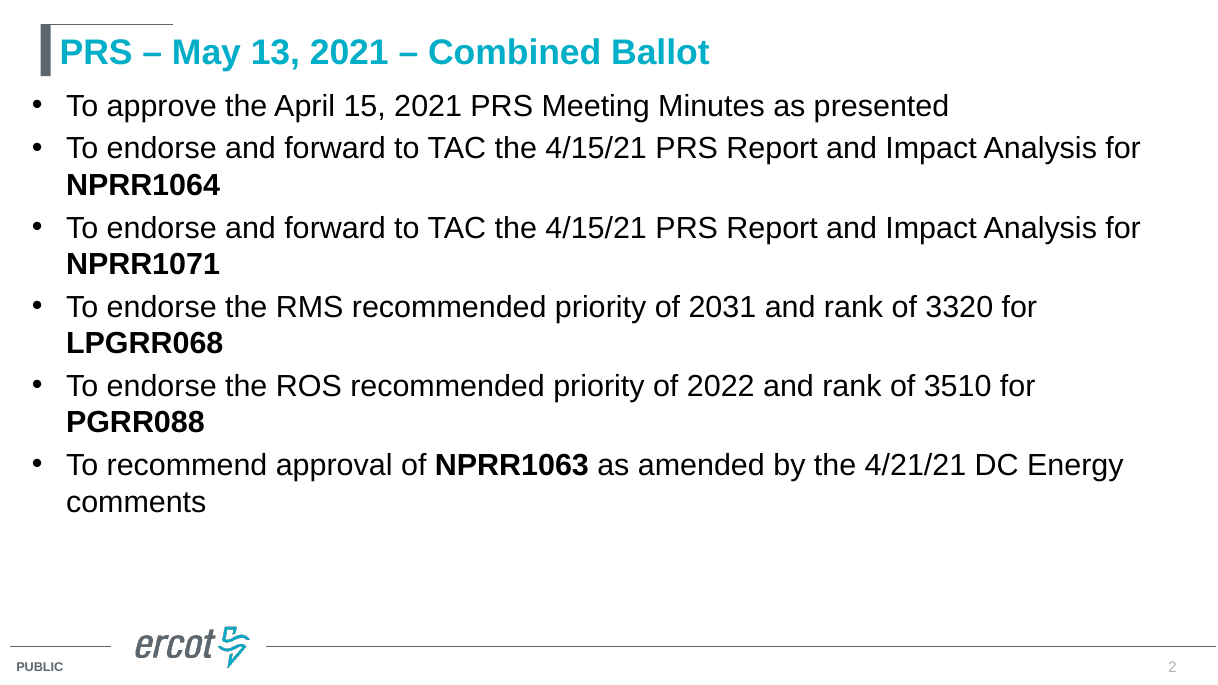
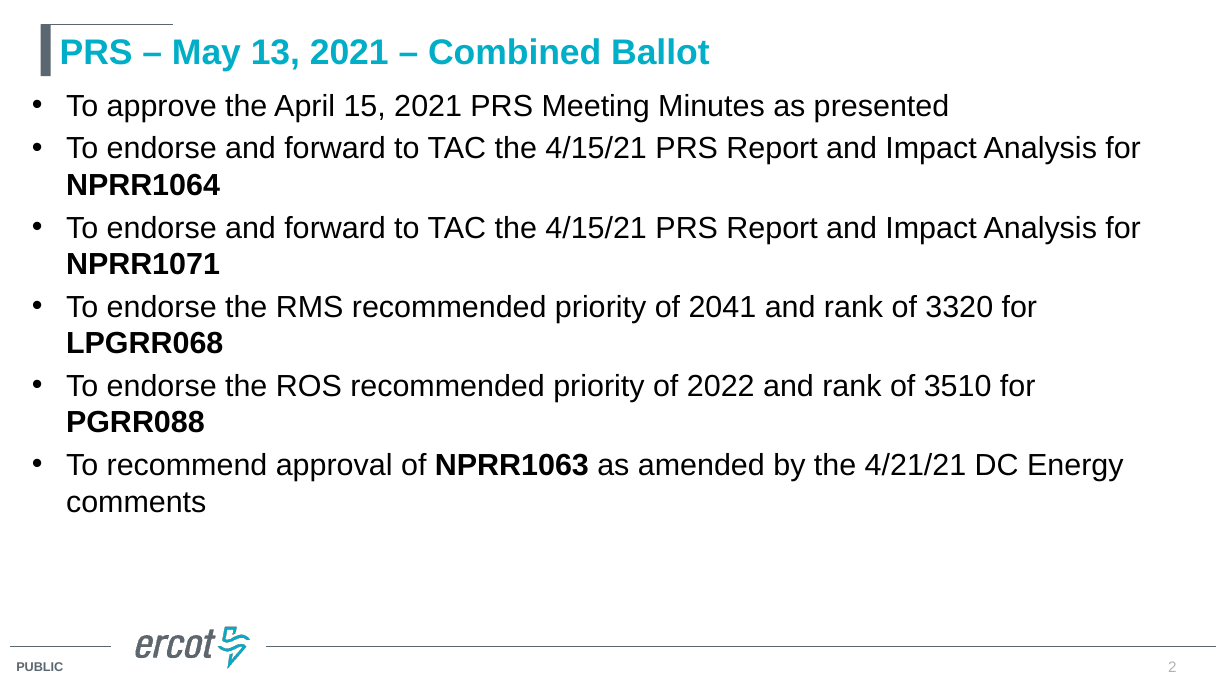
2031: 2031 -> 2041 (722, 307)
